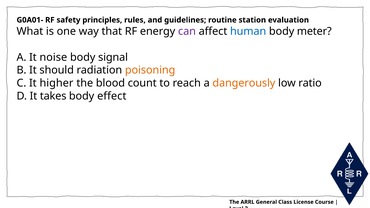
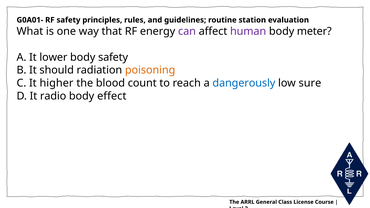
human colour: blue -> purple (248, 31)
noise: noise -> lower (53, 57)
body signal: signal -> safety (113, 57)
dangerously colour: orange -> blue (244, 83)
ratio: ratio -> sure (310, 83)
takes: takes -> radio (53, 96)
